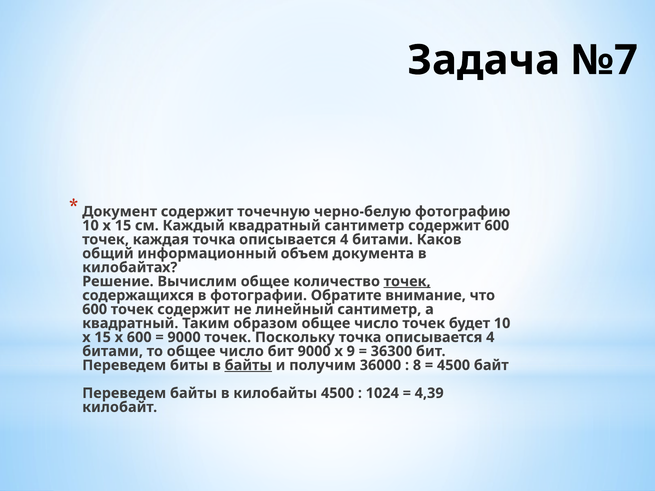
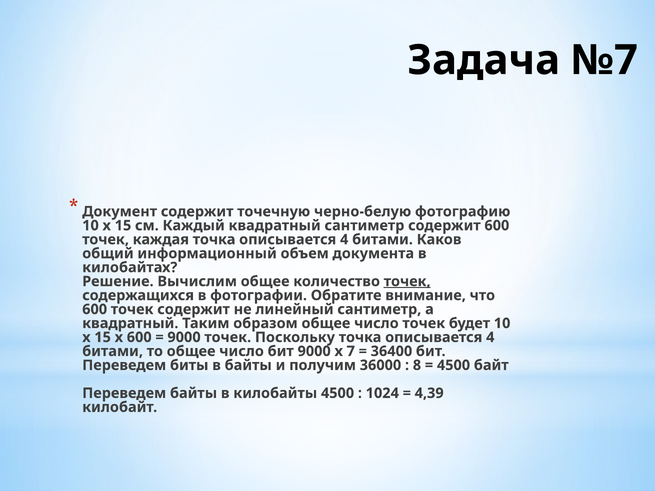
9: 9 -> 7 (351, 351)
36300: 36300 -> 36400 (391, 351)
байты underline: present -> none (248, 365)
